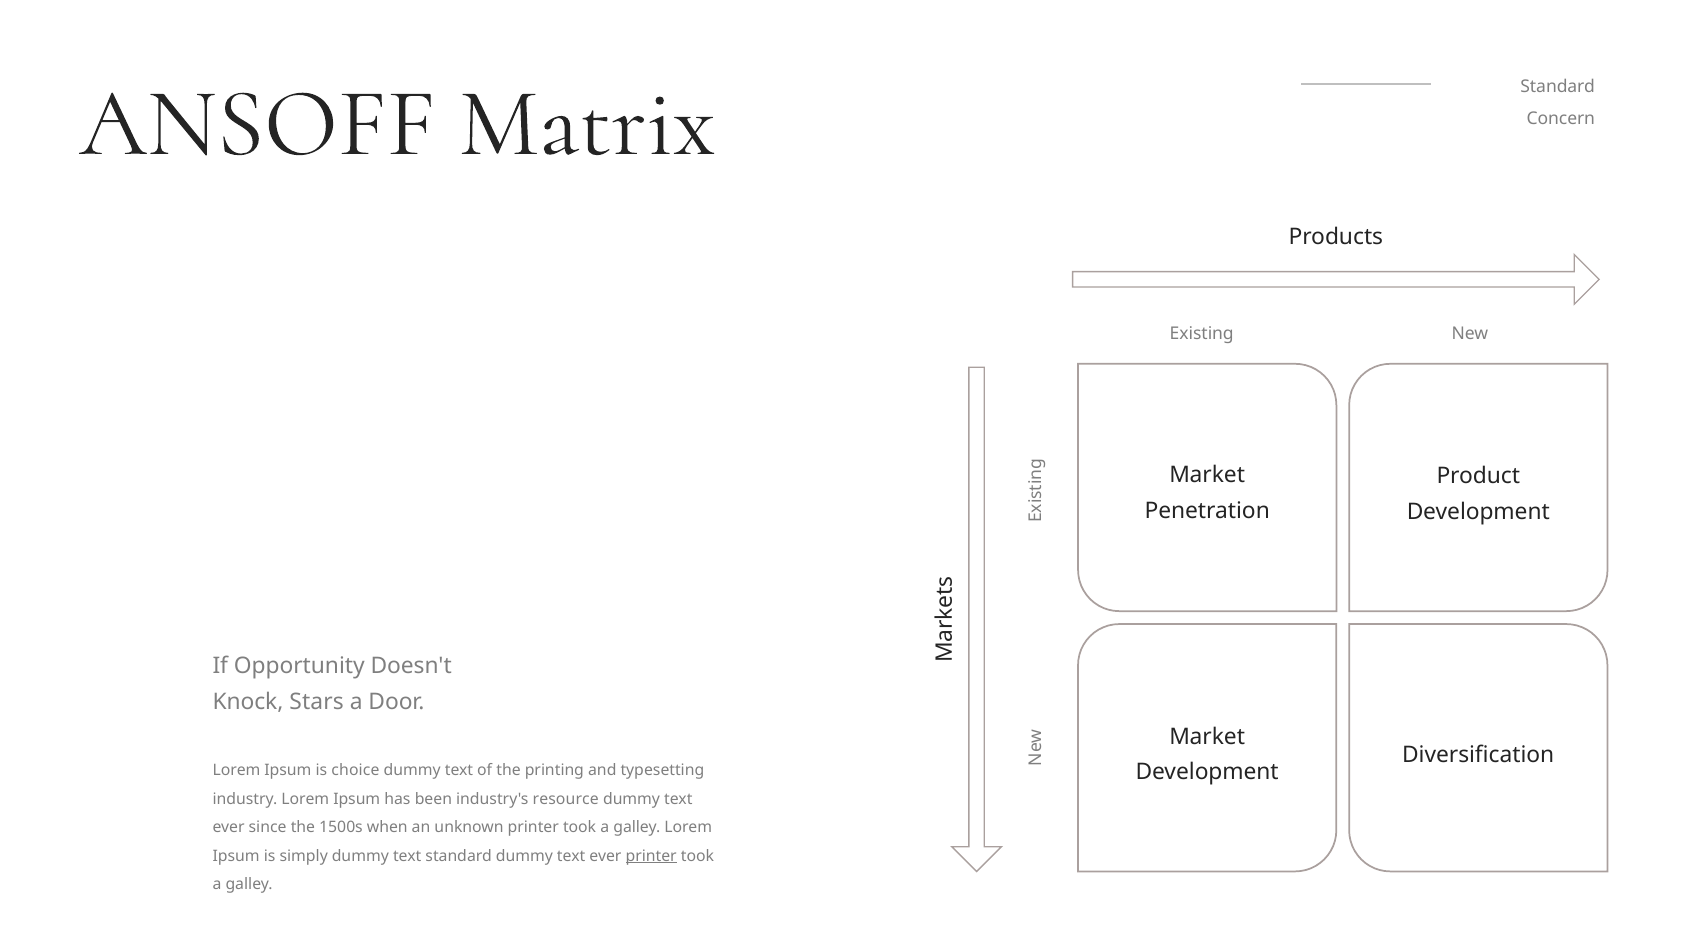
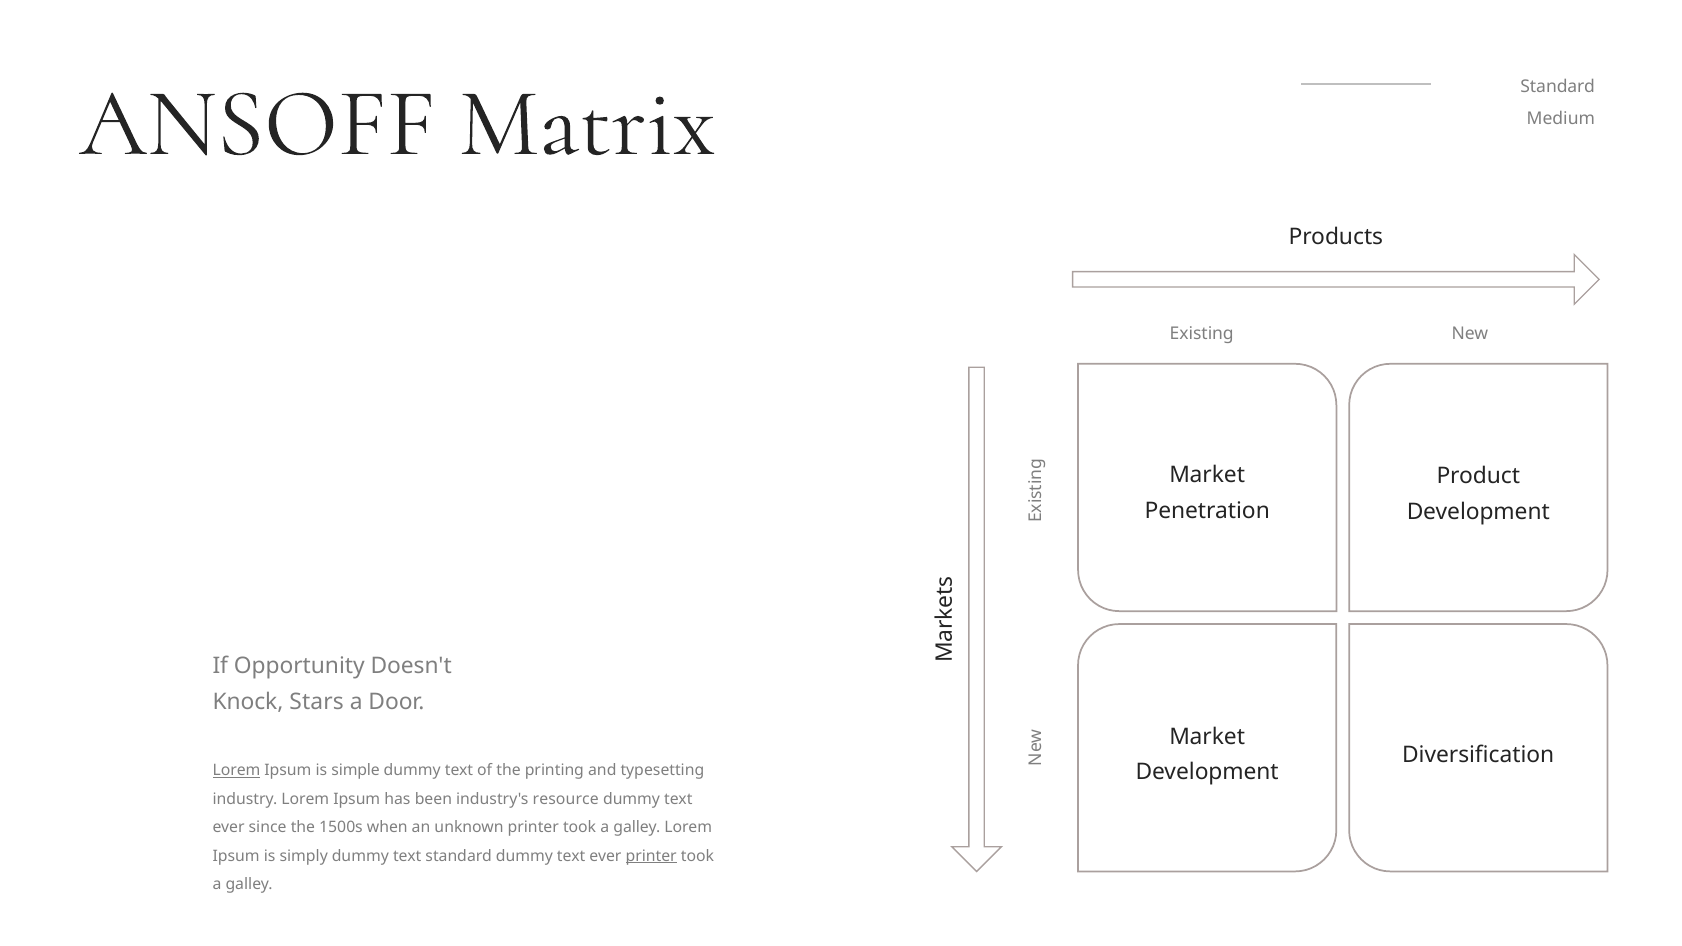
Concern: Concern -> Medium (1561, 118)
Lorem underline: none -> present (237, 771)
choice: choice -> simple (356, 771)
